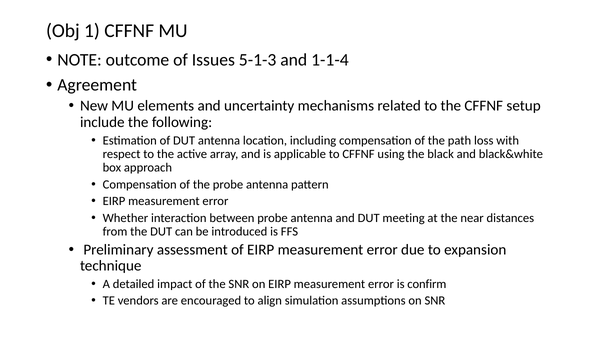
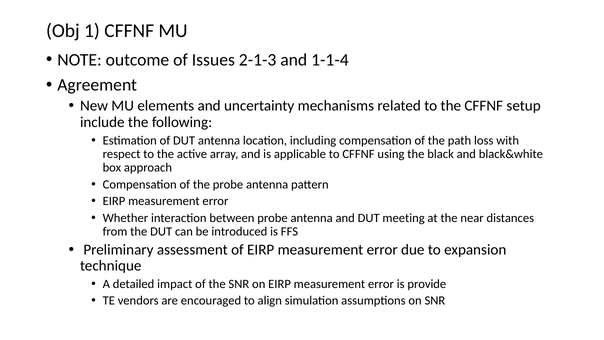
5-1-3: 5-1-3 -> 2-1-3 (258, 60)
confirm: confirm -> provide (427, 284)
